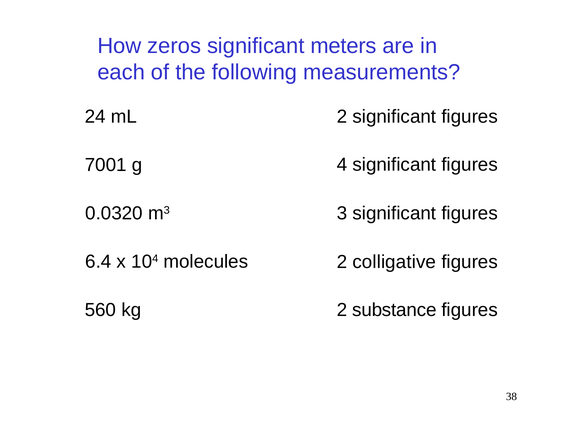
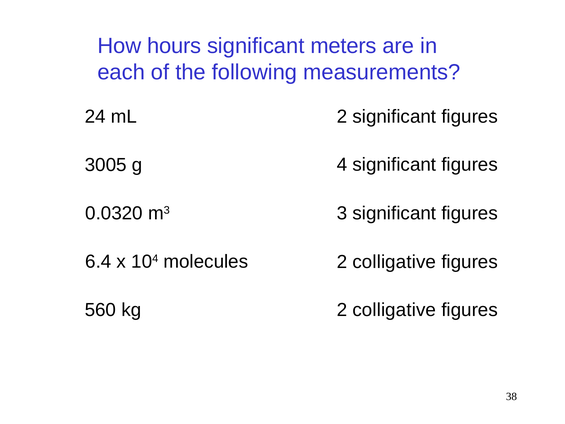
zeros: zeros -> hours (174, 46)
7001: 7001 -> 3005 (106, 165)
kg 2 substance: substance -> colligative (394, 310)
